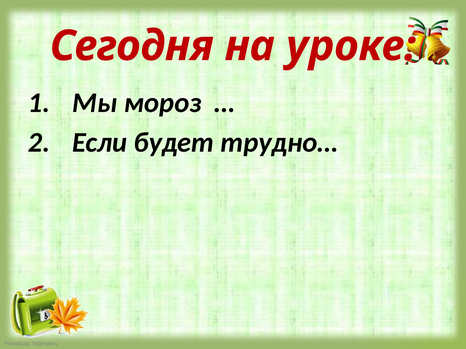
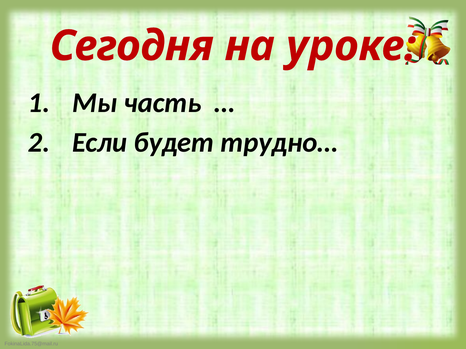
мороз: мороз -> часть (163, 103)
